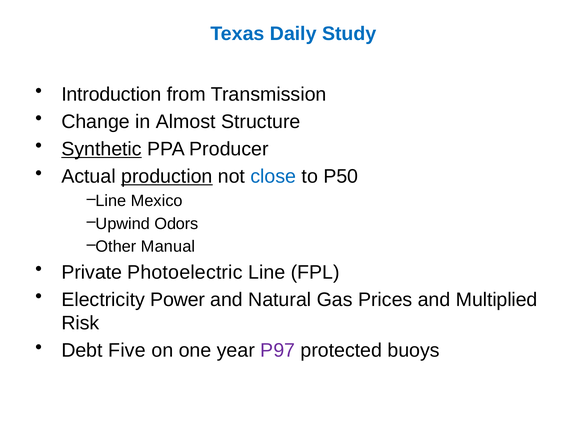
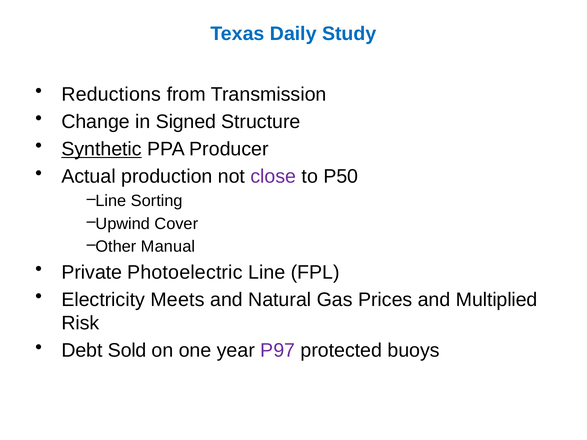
Introduction: Introduction -> Reductions (111, 94)
Almost: Almost -> Signed (186, 122)
production underline: present -> none (167, 177)
close colour: blue -> purple (273, 177)
Mexico: Mexico -> Sorting (157, 201)
Odors: Odors -> Cover (176, 224)
Power: Power -> Meets (177, 300)
Five: Five -> Sold (127, 351)
